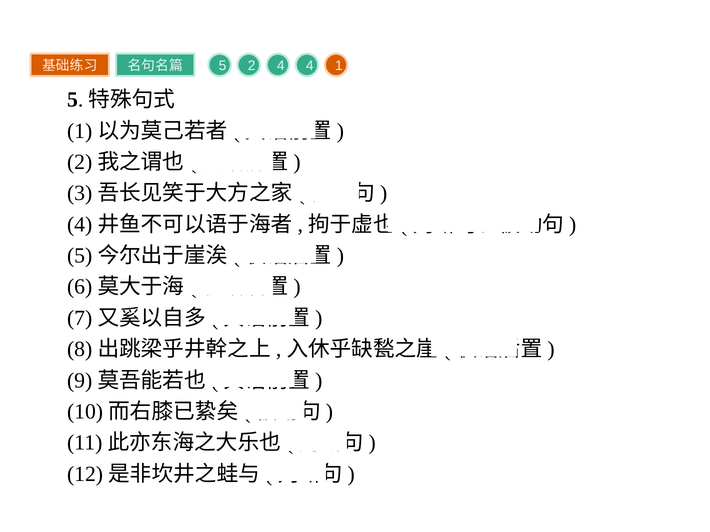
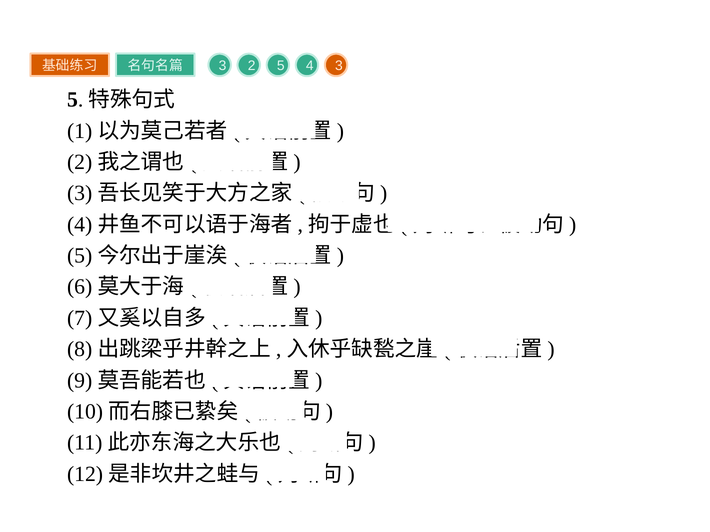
5: 5 -> 3 (223, 66)
2 4: 4 -> 5 (281, 66)
4 1: 1 -> 3 (339, 66)
